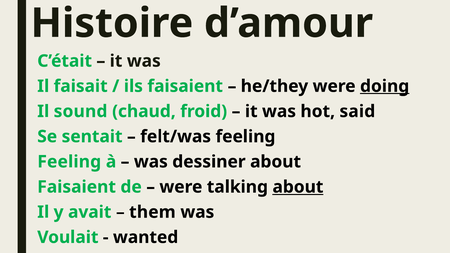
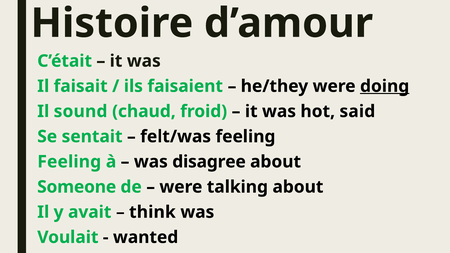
dessiner: dessiner -> disagree (209, 162)
Faisaient: Faisaient -> Someone (77, 187)
about underline: present -> none (298, 187)
them: them -> think (152, 212)
